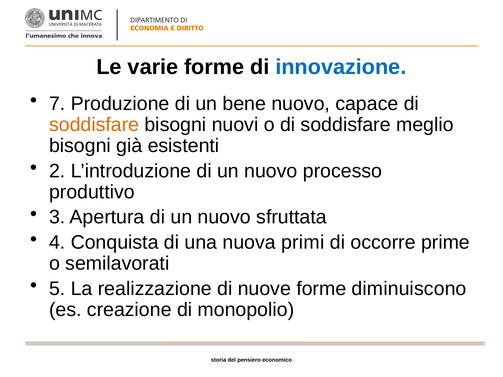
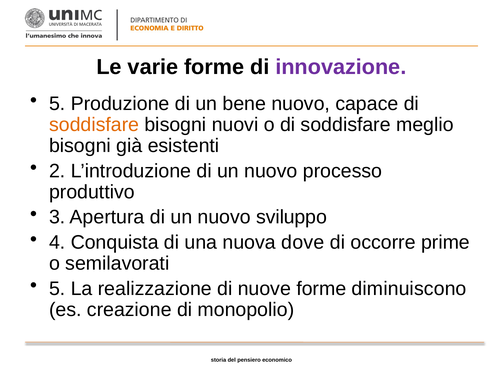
innovazione colour: blue -> purple (341, 67)
7: 7 -> 5 (57, 104)
sfruttata: sfruttata -> sviluppo (292, 217)
primi: primi -> dove (303, 242)
